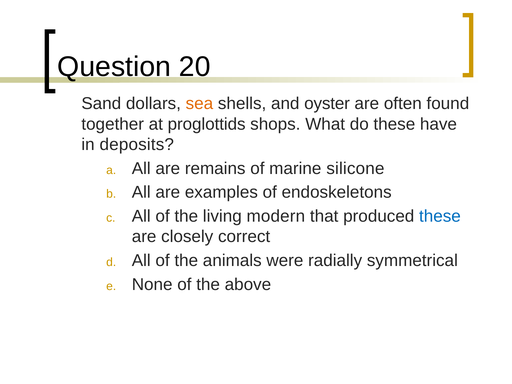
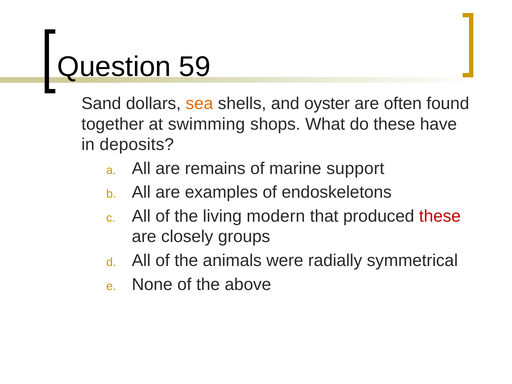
20: 20 -> 59 (195, 67)
proglottids: proglottids -> swimming (206, 124)
silicone: silicone -> support (355, 168)
these colour: blue -> red (440, 216)
correct: correct -> groups (244, 237)
